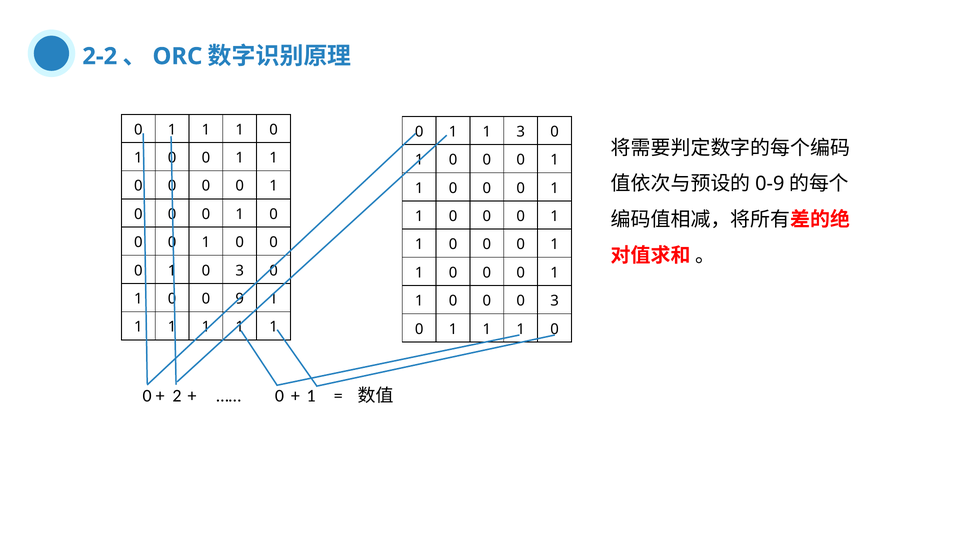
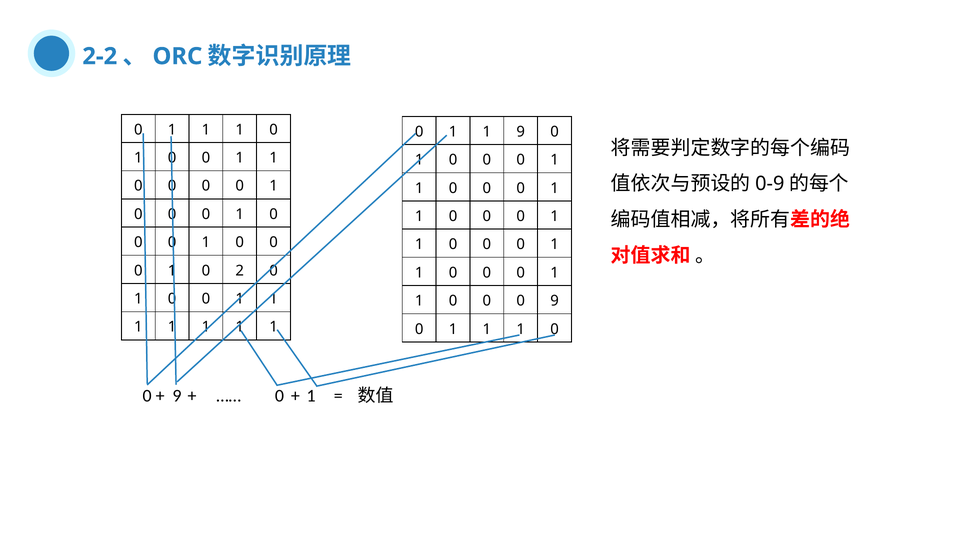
1 3: 3 -> 9 (521, 132)
1 0 3: 3 -> 2 (240, 271)
9: 9 -> 1 (240, 299)
0 0 3: 3 -> 9 (555, 301)
2: 2 -> 9 (177, 396)
